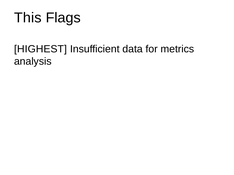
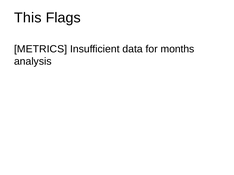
HIGHEST: HIGHEST -> METRICS (41, 49)
metrics: metrics -> months (177, 49)
